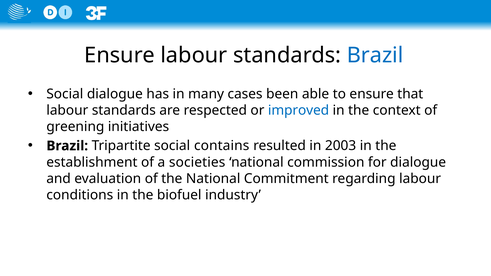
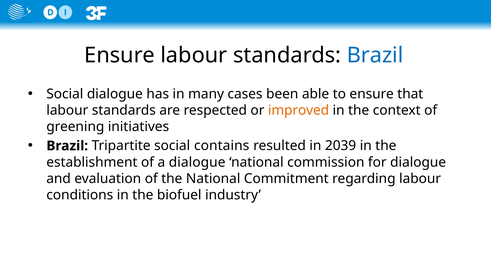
improved colour: blue -> orange (299, 110)
2003: 2003 -> 2039 (341, 146)
a societies: societies -> dialogue (197, 162)
